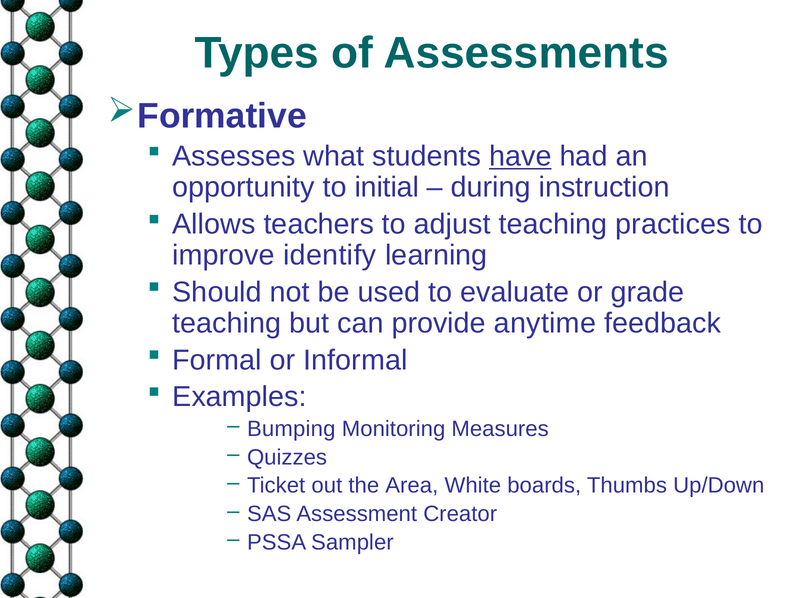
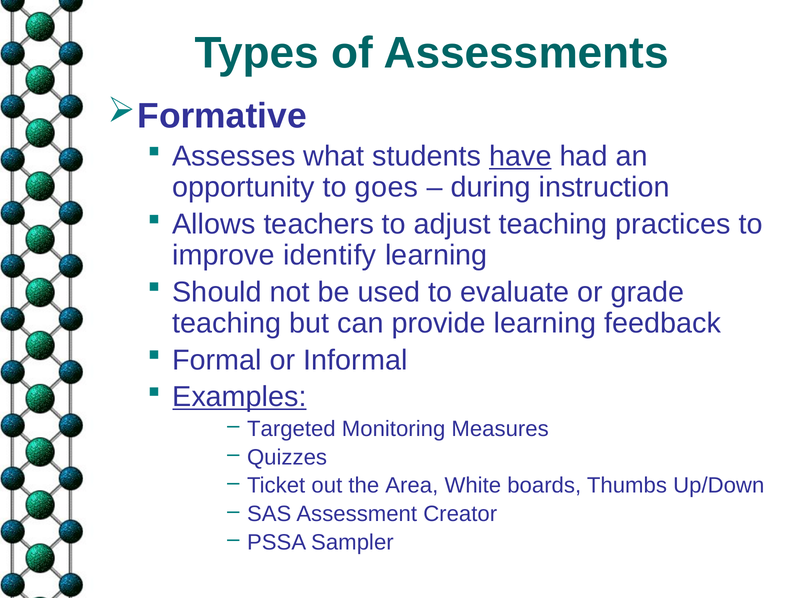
initial: initial -> goes (387, 187)
provide anytime: anytime -> learning (545, 323)
Examples underline: none -> present (239, 397)
Bumping: Bumping -> Targeted (291, 429)
